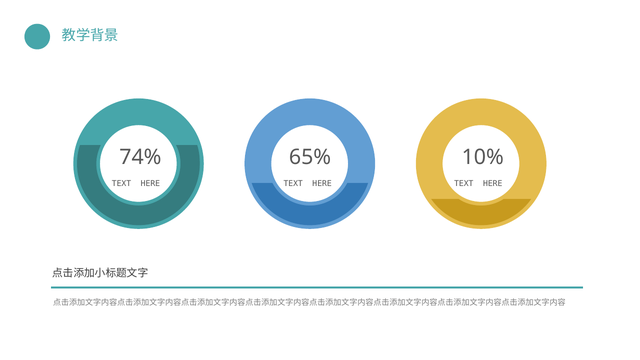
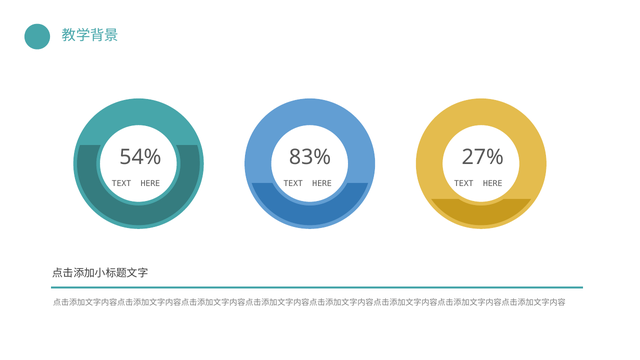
74%: 74% -> 54% (140, 157)
65%: 65% -> 83% (310, 157)
10%: 10% -> 27% (483, 157)
